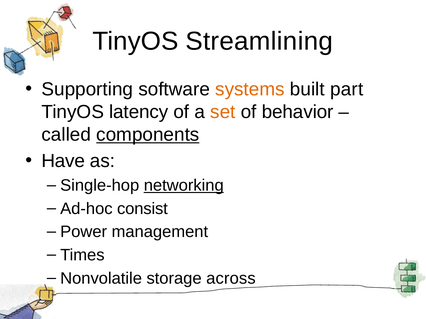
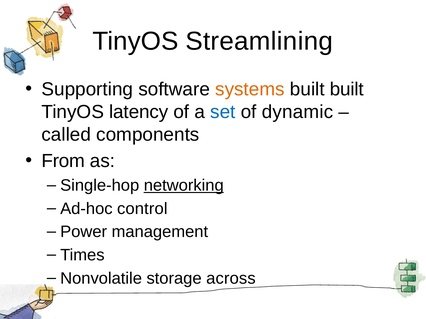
built part: part -> built (347, 89)
set colour: orange -> blue (223, 112)
behavior: behavior -> dynamic (298, 112)
components underline: present -> none (148, 135)
Have: Have -> From (63, 161)
consist: consist -> control (142, 209)
